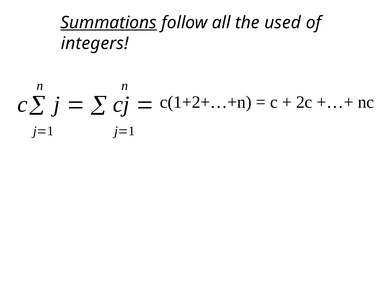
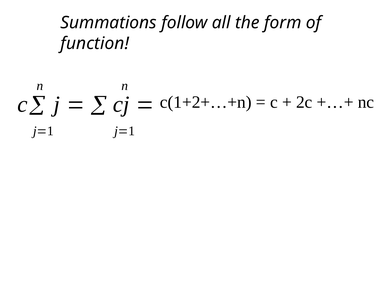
Summations underline: present -> none (109, 23)
used: used -> form (283, 23)
integers: integers -> function (95, 43)
